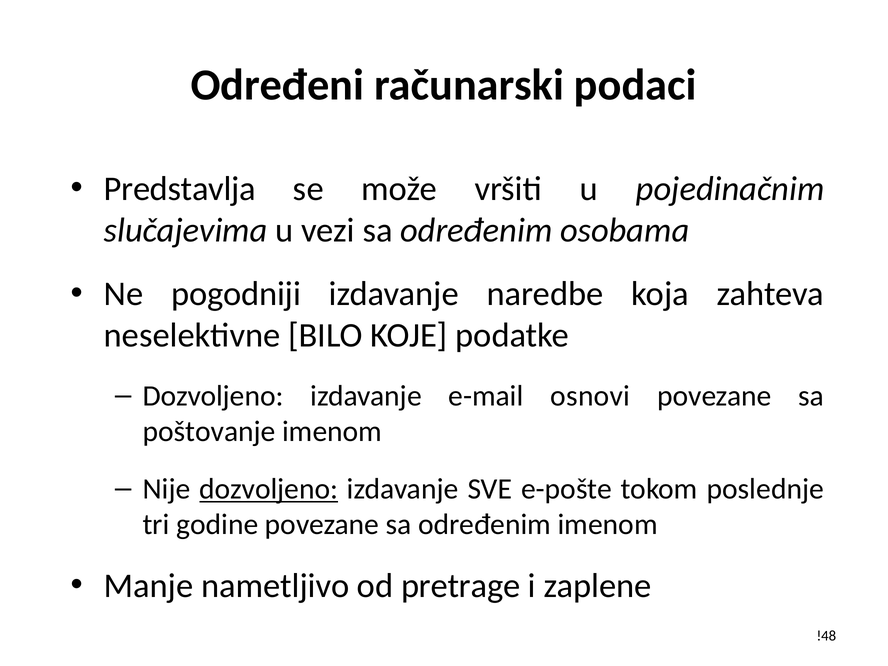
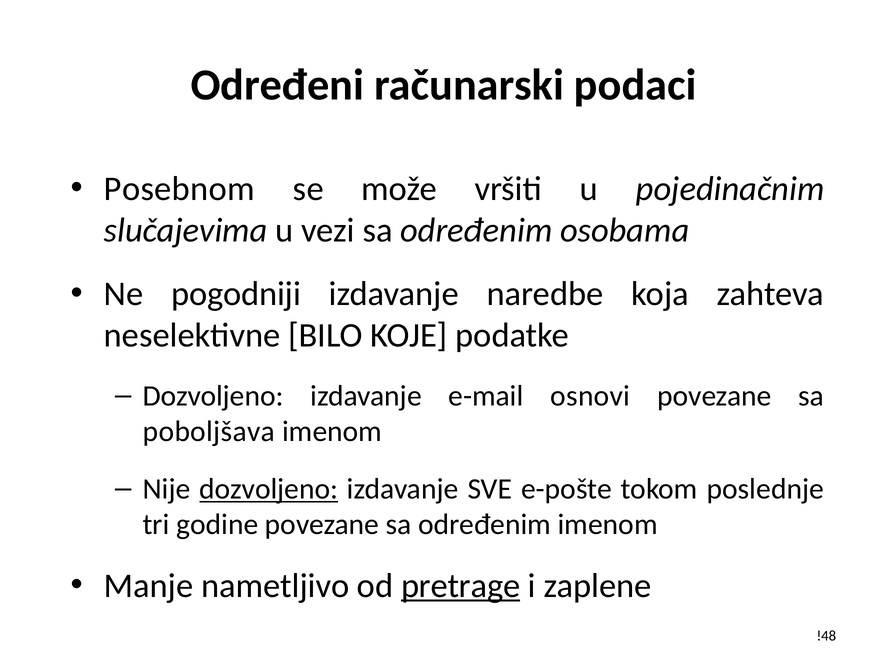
Predstavlja: Predstavlja -> Posebnom (179, 189)
poštovanje: poštovanje -> poboljšava (209, 431)
pretrage underline: none -> present (461, 586)
